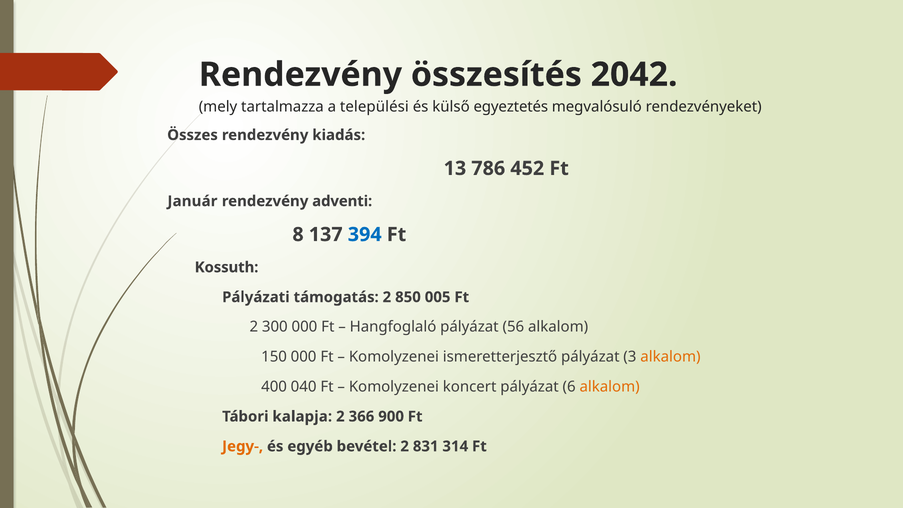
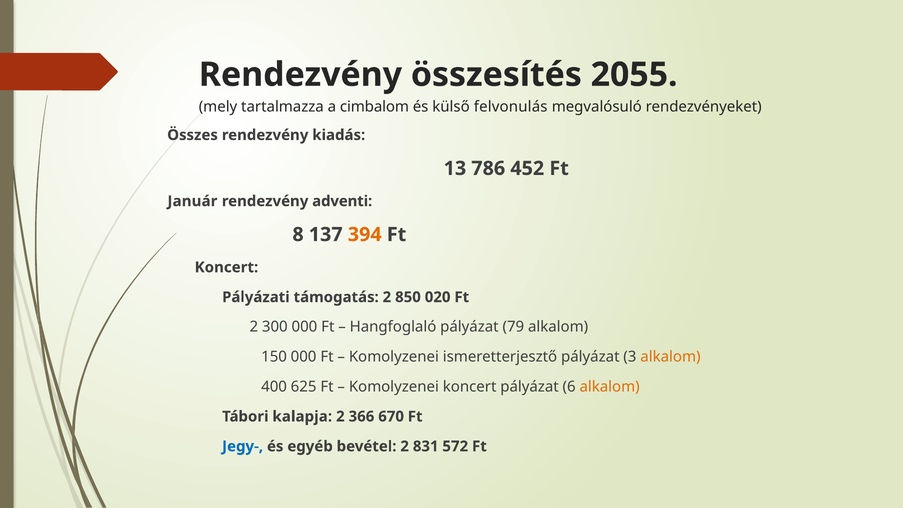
2042: 2042 -> 2055 (634, 75)
települési: települési -> cimbalom (374, 107)
egyeztetés: egyeztetés -> felvonulás (511, 107)
394 colour: blue -> orange (365, 235)
Kossuth: Kossuth -> Koncert (226, 267)
005: 005 -> 020 (438, 297)
56: 56 -> 79 (513, 327)
040: 040 -> 625 (304, 387)
900: 900 -> 670 (391, 416)
Jegy- colour: orange -> blue (243, 446)
314: 314 -> 572 (455, 446)
